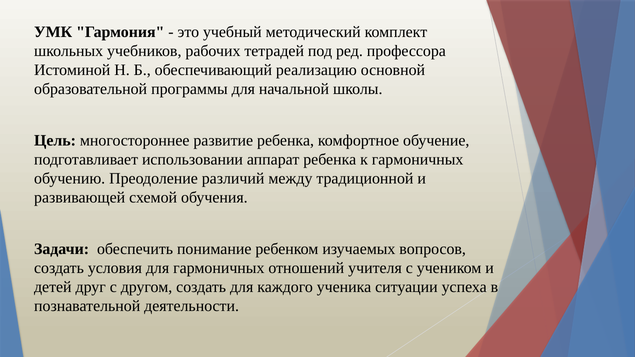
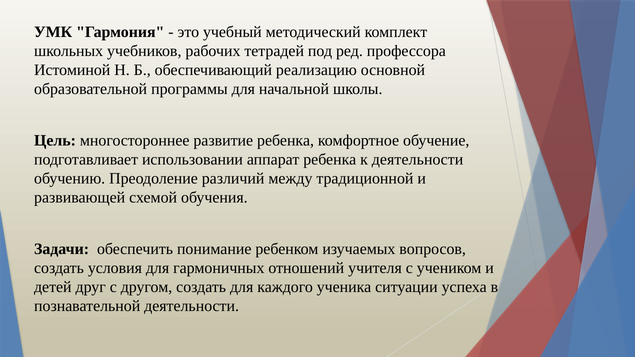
к гармоничных: гармоничных -> деятельности (418, 160)
